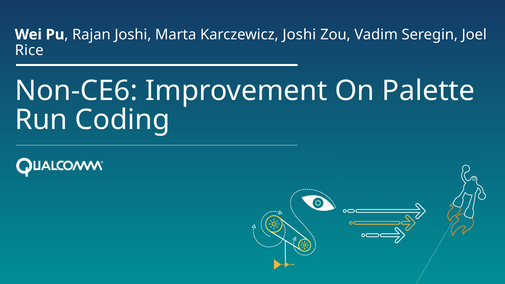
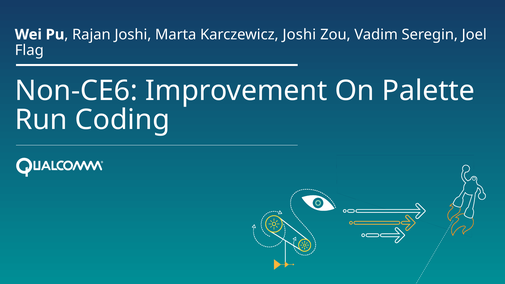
Rice: Rice -> Flag (29, 50)
